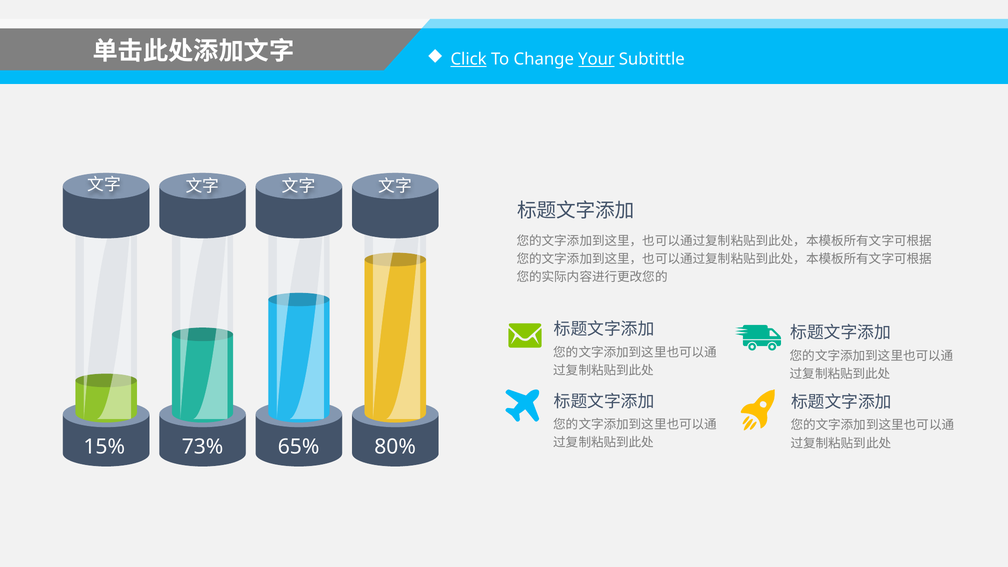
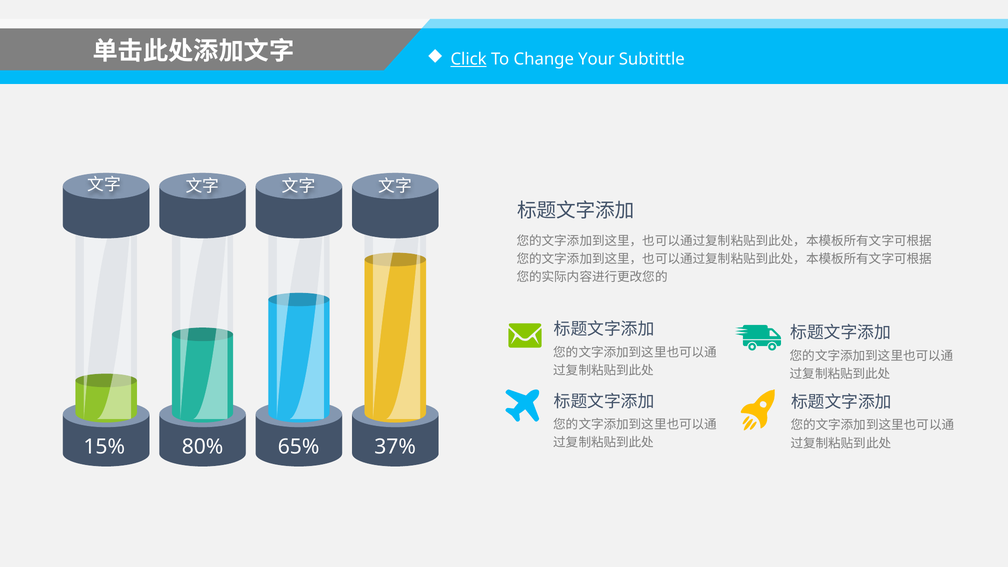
Your underline: present -> none (596, 59)
73%: 73% -> 80% (203, 447)
80%: 80% -> 37% (395, 447)
